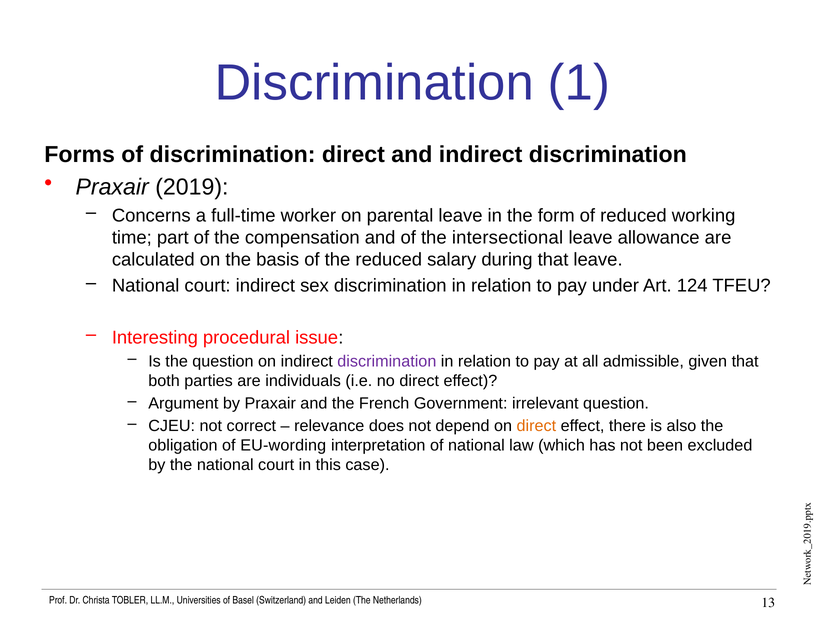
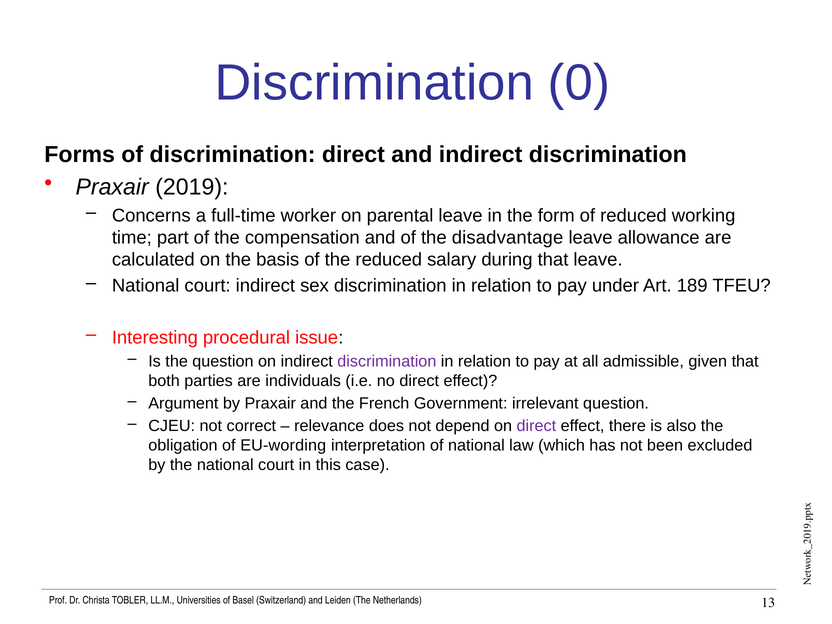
Discrimination 1: 1 -> 0 (579, 83)
intersectional: intersectional -> disadvantage (508, 238)
124: 124 -> 189 (692, 286)
direct colour: orange -> purple (536, 426)
